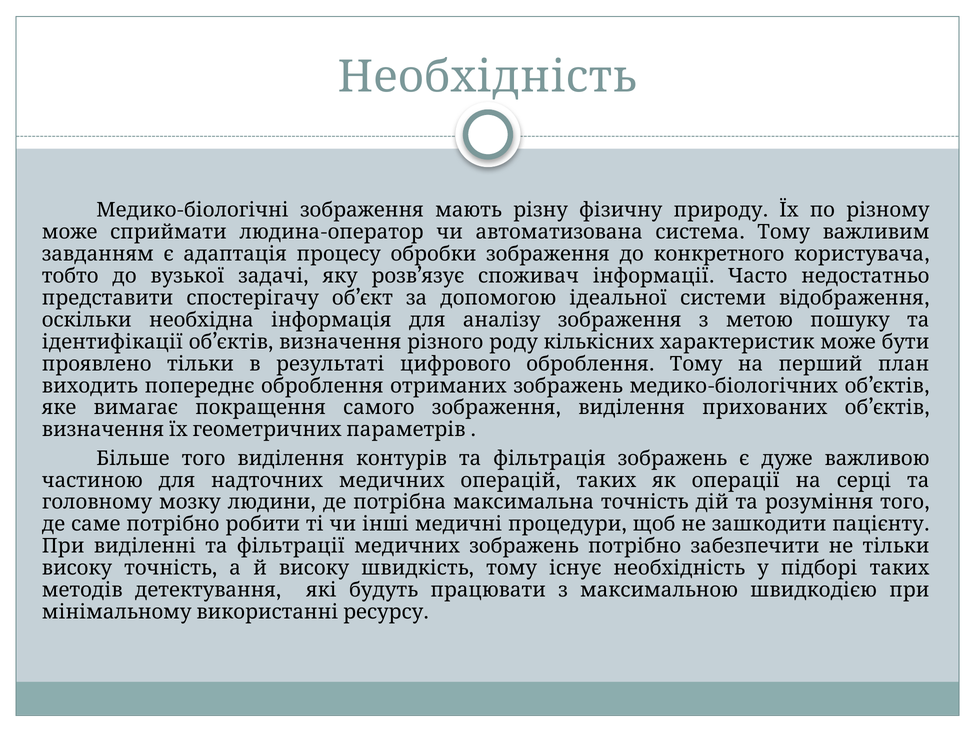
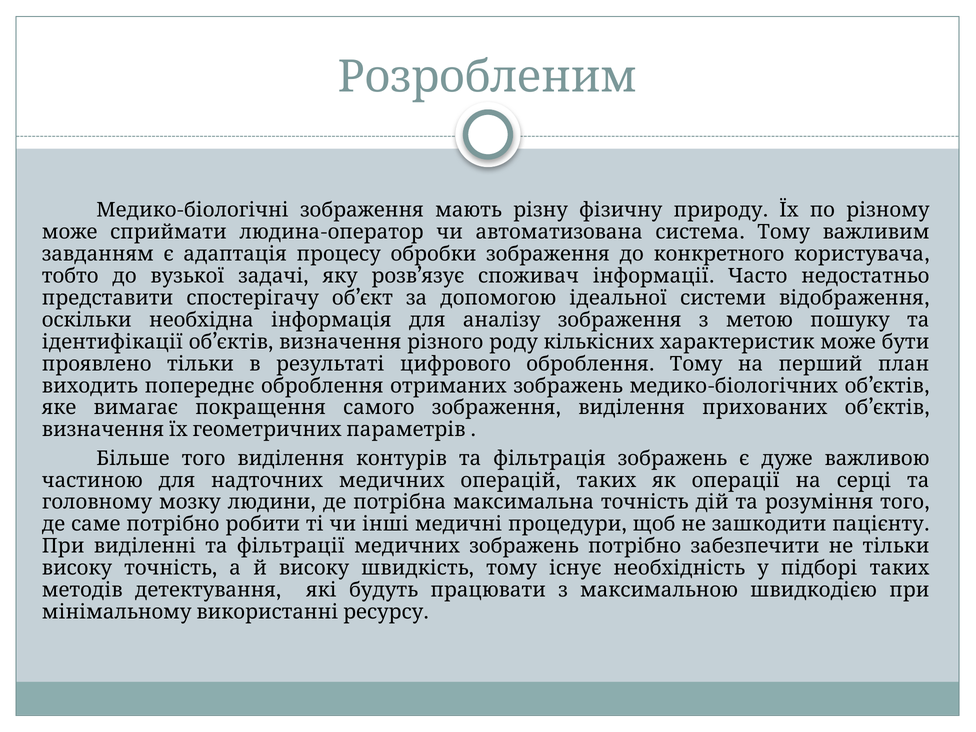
Необхідність: Необхідність -> Розробленим (488, 77)
